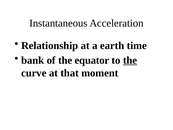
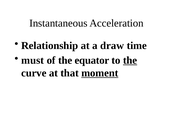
earth: earth -> draw (112, 45)
bank: bank -> must (33, 60)
moment underline: none -> present (100, 73)
